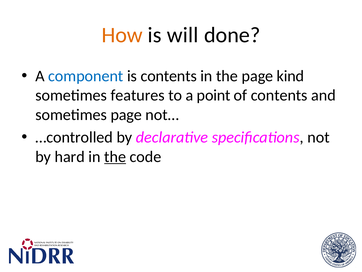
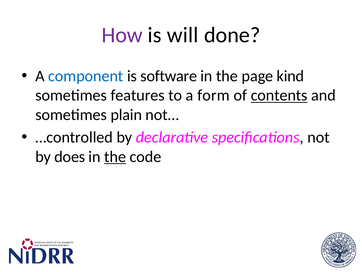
How colour: orange -> purple (122, 35)
is contents: contents -> software (169, 76)
point: point -> form (213, 95)
contents underline: none -> present (279, 95)
sometimes page: page -> plain (126, 115)
hard: hard -> does (70, 156)
